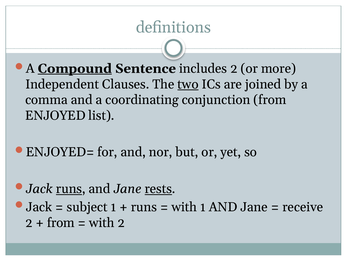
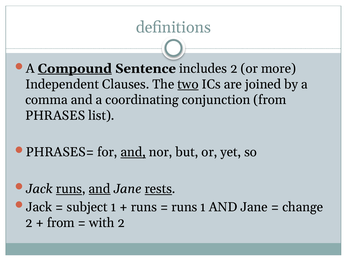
ENJOYED: ENJOYED -> PHRASES (55, 115)
ENJOYED=: ENJOYED= -> PHRASES= (60, 152)
and underline: none -> present (133, 152)
and underline: none -> present (100, 188)
with: with -> runs (184, 206)
receive: receive -> change (303, 206)
